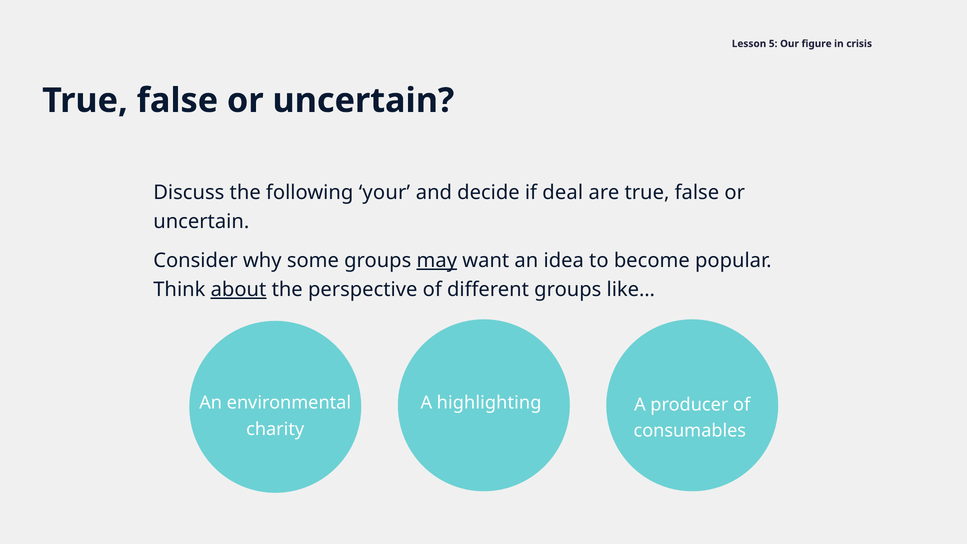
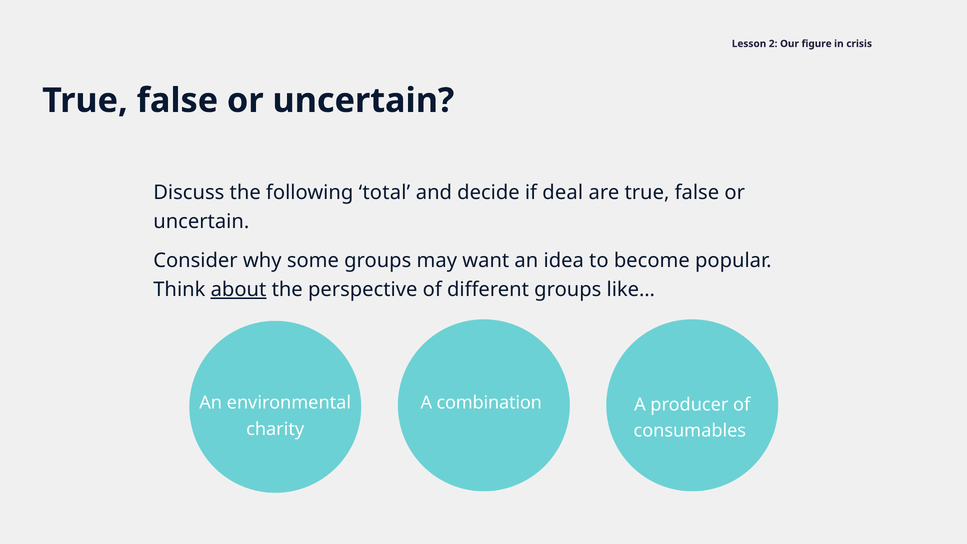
5: 5 -> 2 (773, 44)
your: your -> total (384, 192)
may underline: present -> none (437, 260)
highlighting: highlighting -> combination (489, 403)
